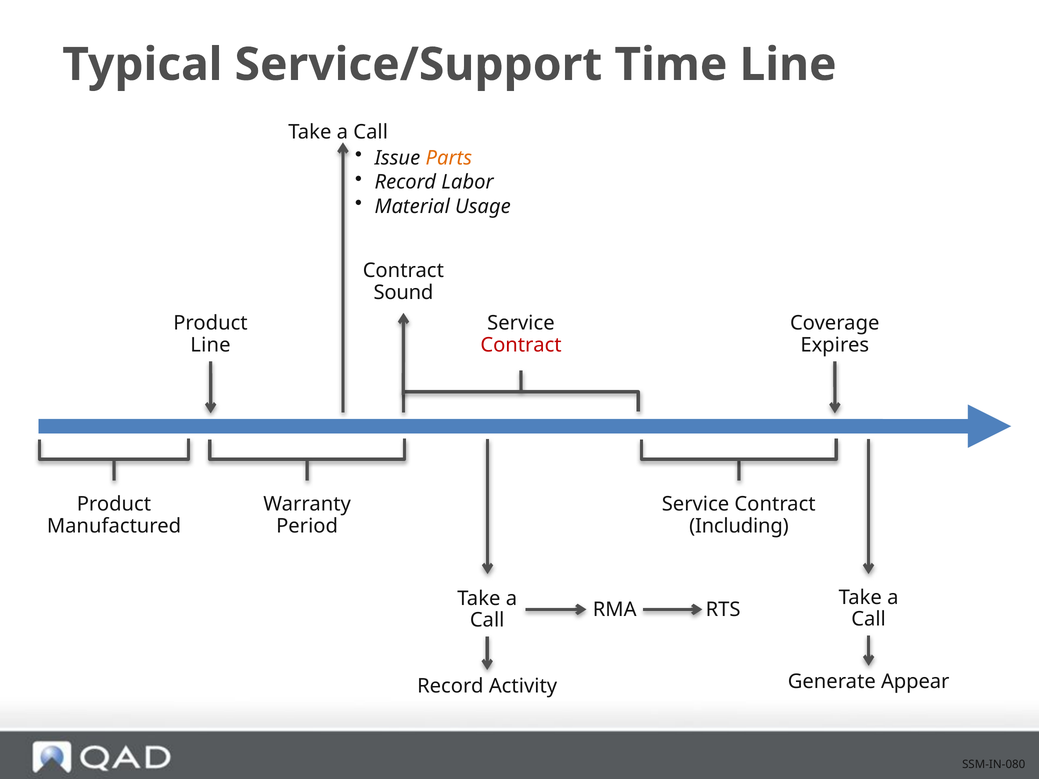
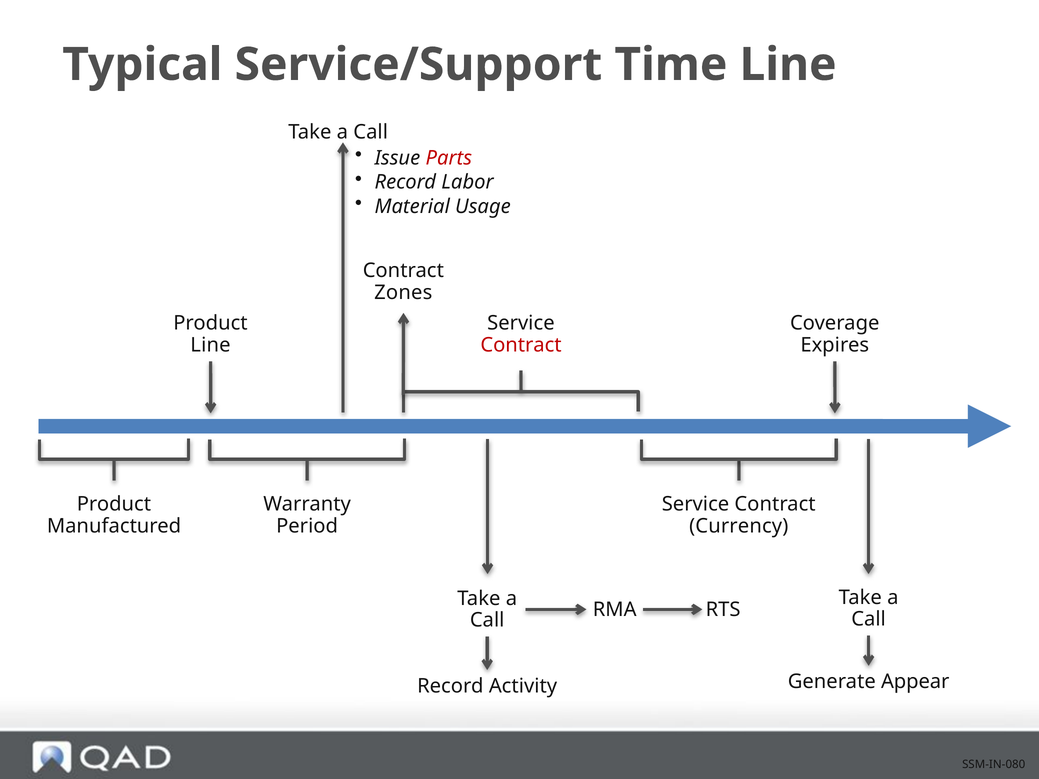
Parts colour: orange -> red (449, 158)
Sound: Sound -> Zones (403, 293)
Including: Including -> Currency (739, 526)
